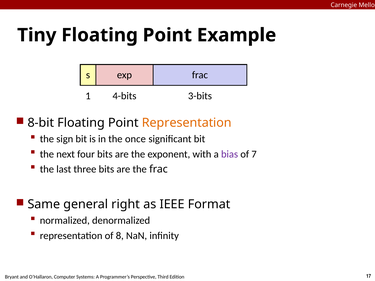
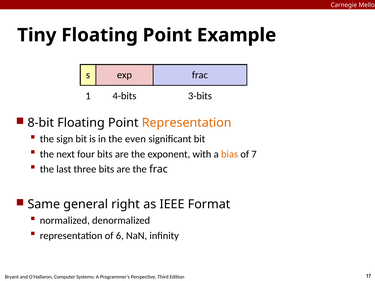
once: once -> even (135, 139)
bias colour: purple -> orange (230, 154)
8: 8 -> 6 (120, 236)
